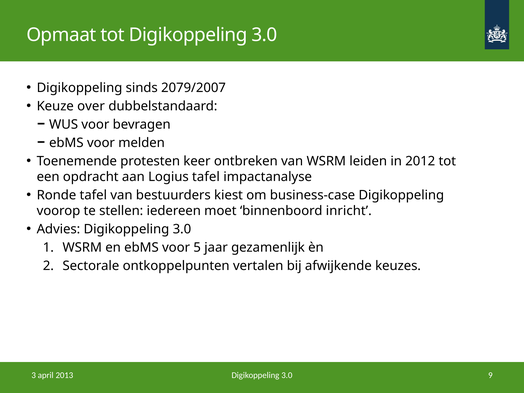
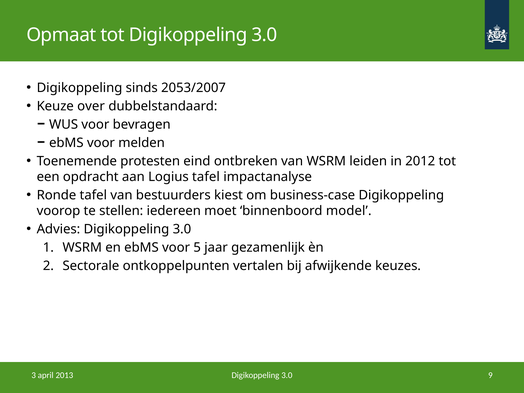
2079/2007: 2079/2007 -> 2053/2007 (194, 88)
keer: keer -> eind (197, 161)
inricht: inricht -> model (349, 211)
